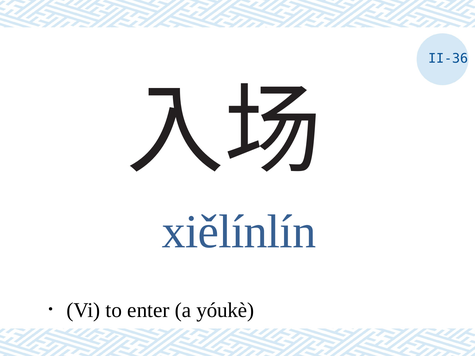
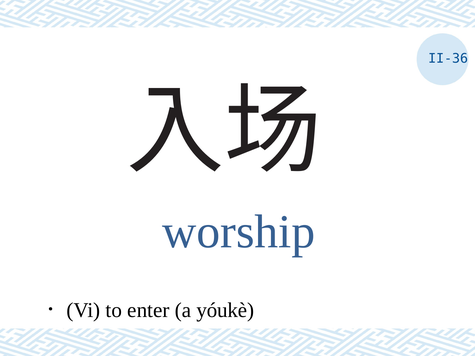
xiělínlín: xiělínlín -> worship (239, 232)
